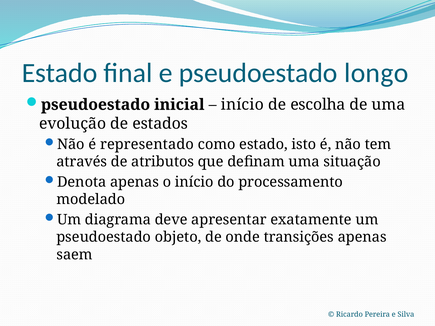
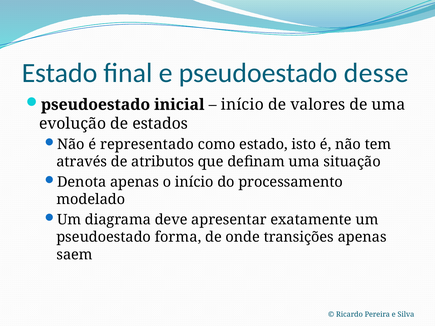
longo: longo -> desse (376, 73)
escolha: escolha -> valores (318, 105)
objeto: objeto -> forma (178, 237)
